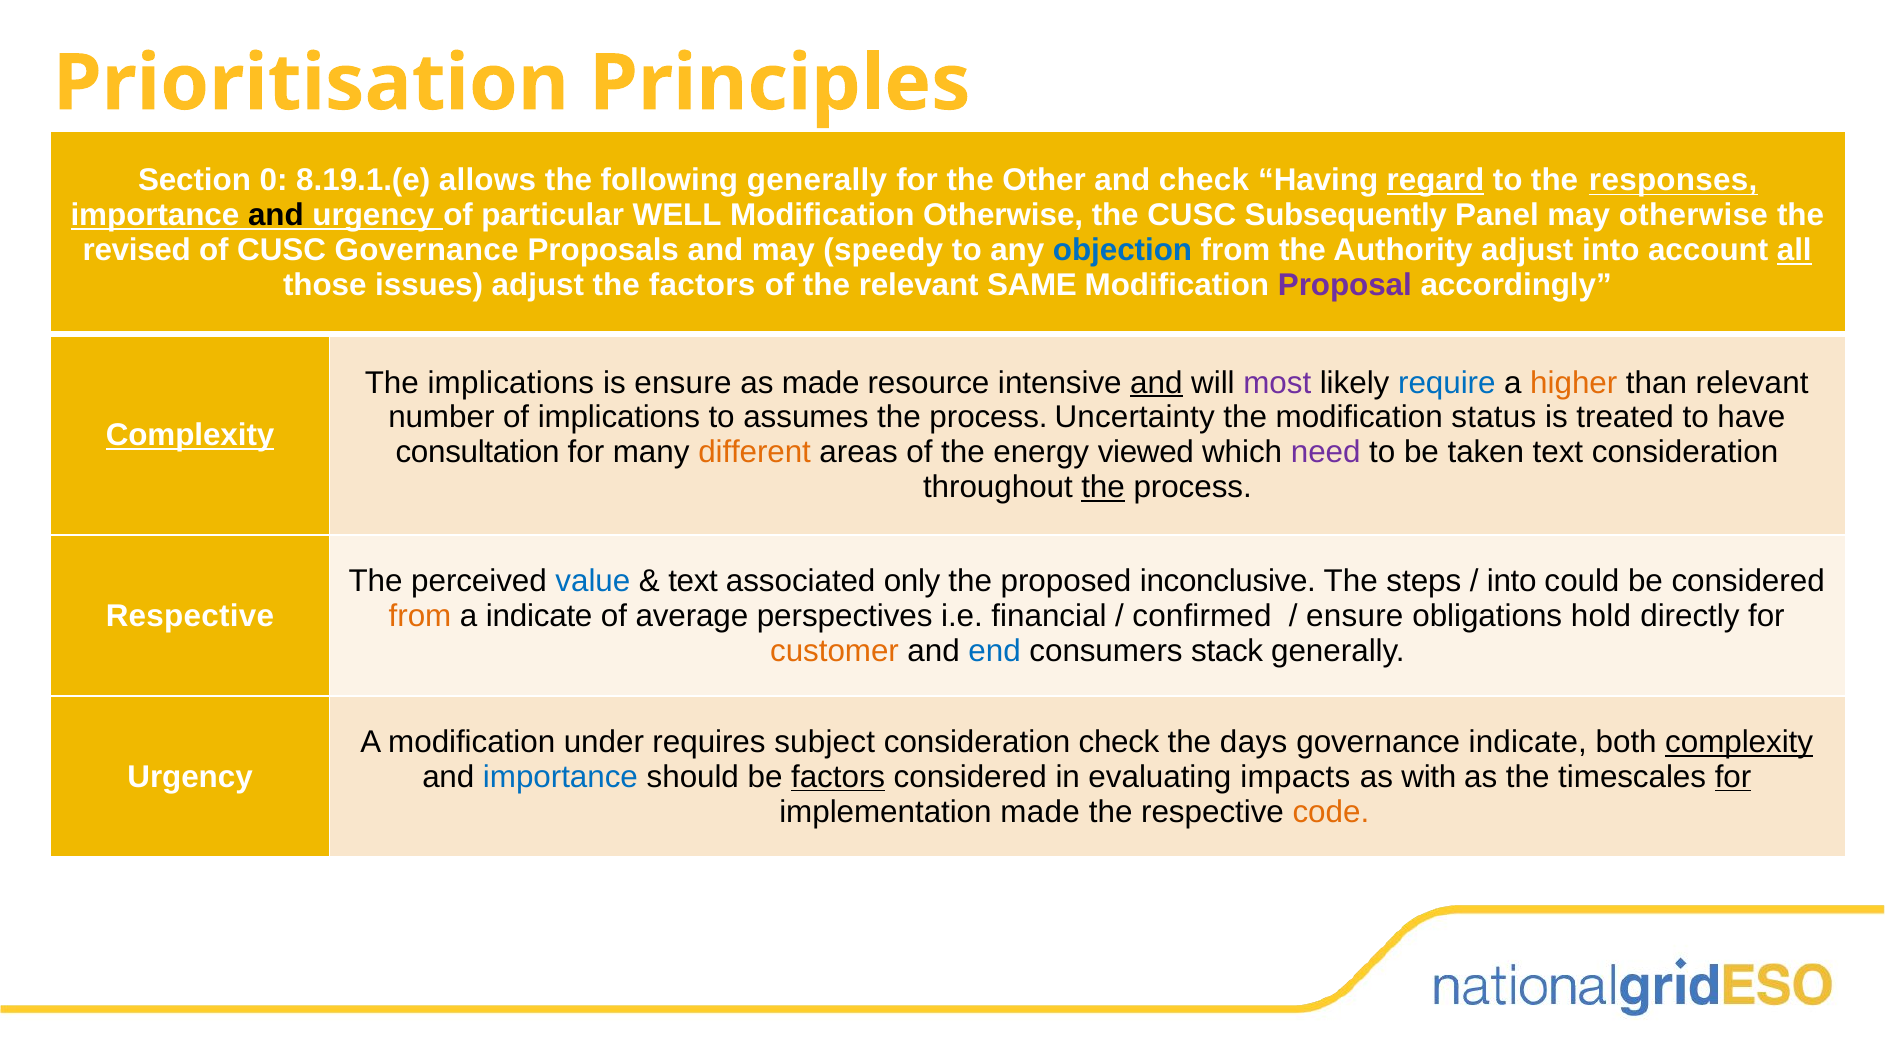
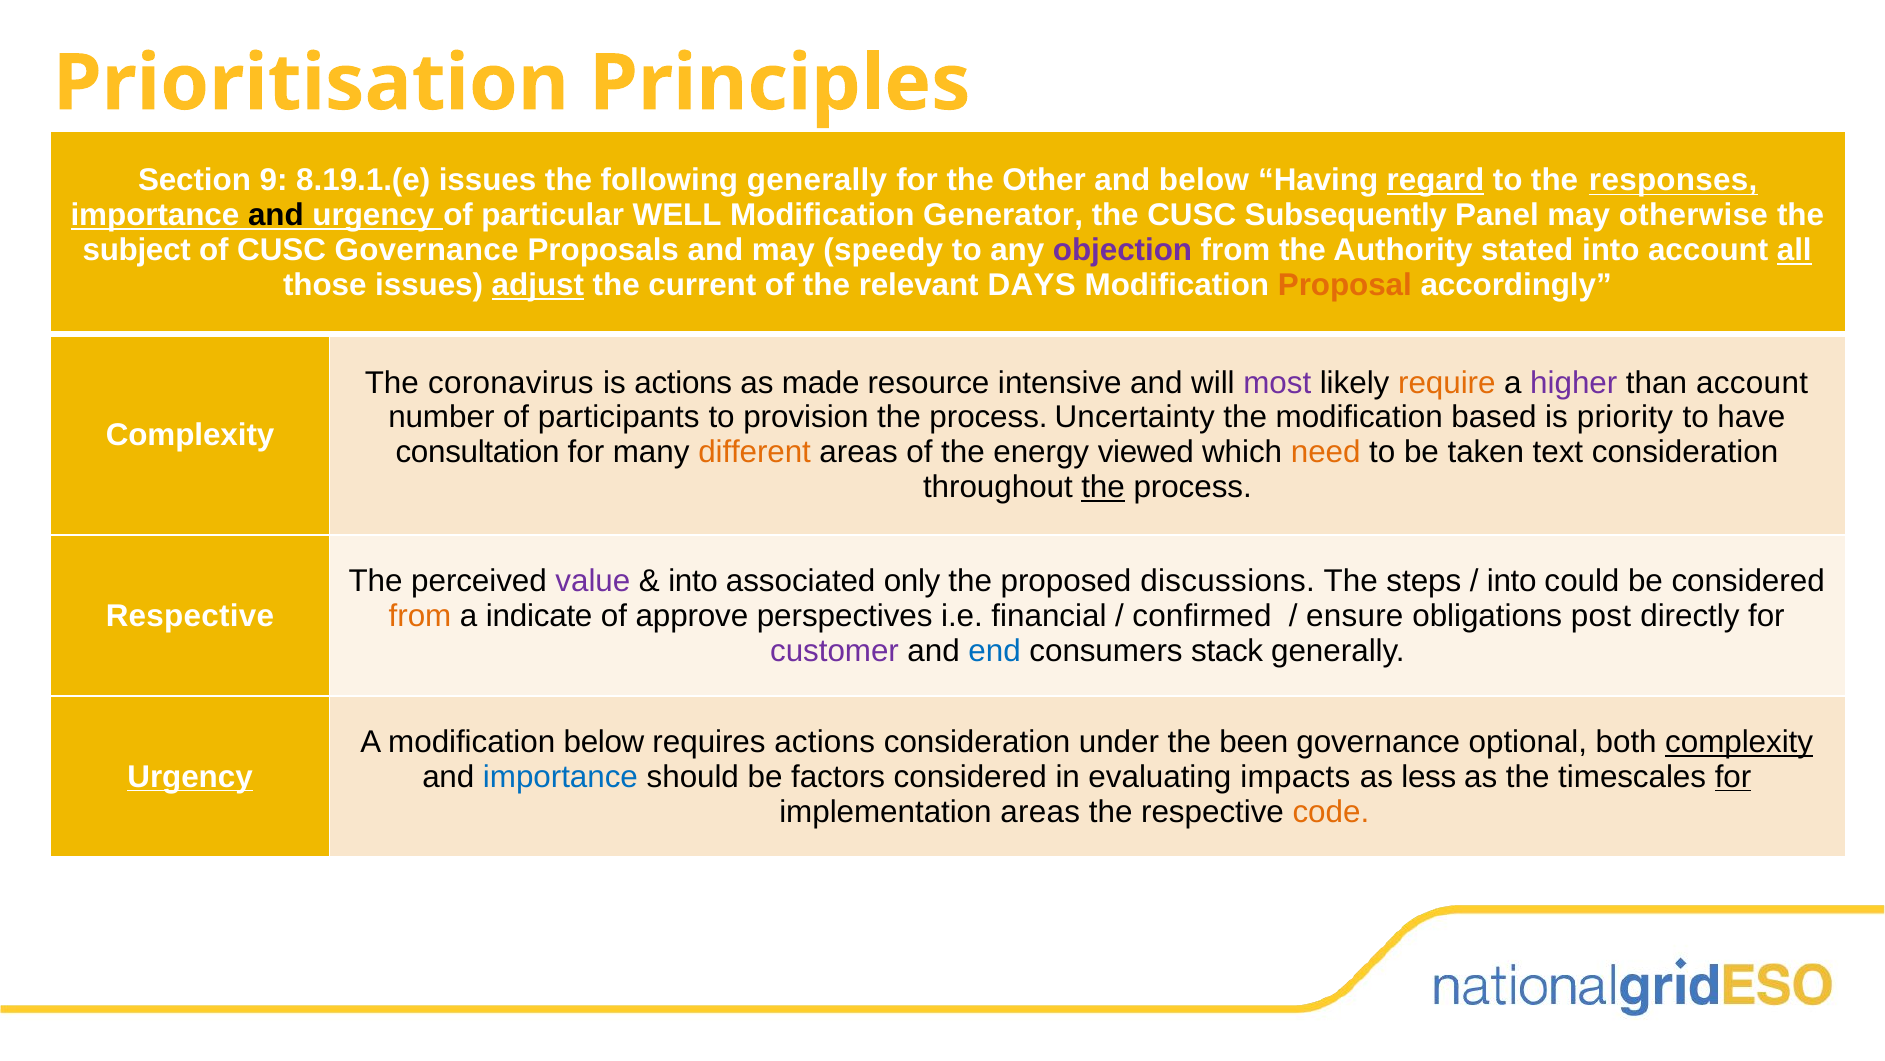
0: 0 -> 9 (274, 180)
8.19.1.(e allows: allows -> issues (488, 180)
and check: check -> below (1204, 180)
Modification Otherwise: Otherwise -> Generator (1003, 215)
revised: revised -> subject (137, 250)
objection colour: blue -> purple (1122, 250)
Authority adjust: adjust -> stated (1527, 250)
adjust underline: none -> present (538, 285)
the factors: factors -> current (702, 285)
SAME: SAME -> DAYS (1032, 285)
Proposal colour: purple -> orange (1345, 285)
The implications: implications -> coronavirus (511, 382)
is ensure: ensure -> actions (683, 382)
and underline: present -> none (1156, 382)
require colour: blue -> orange (1447, 382)
higher colour: orange -> purple (1574, 382)
than relevant: relevant -> account (1752, 382)
of implications: implications -> participants (619, 417)
assumes: assumes -> provision (806, 417)
status: status -> based (1494, 417)
treated: treated -> priority (1625, 417)
Complexity underline: present -> none (190, 435)
need colour: purple -> orange (1326, 452)
value colour: blue -> purple (593, 581)
text: text -> into (693, 581)
inconclusive: inconclusive -> discussions (1228, 581)
average: average -> approve (692, 616)
hold: hold -> post (1601, 616)
customer colour: orange -> purple (835, 651)
modification under: under -> below (604, 742)
requires subject: subject -> actions (825, 742)
consideration check: check -> under (1119, 742)
days: days -> been (1254, 742)
governance indicate: indicate -> optional (1528, 742)
Urgency underline: none -> present (190, 776)
factors underline: present -> none (838, 776)
with: with -> less (1429, 776)
implementation made: made -> areas (1040, 811)
